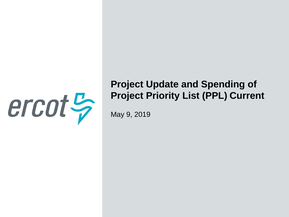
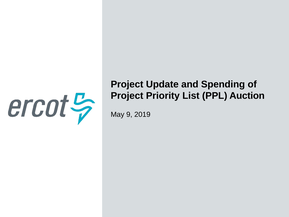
Current: Current -> Auction (247, 96)
